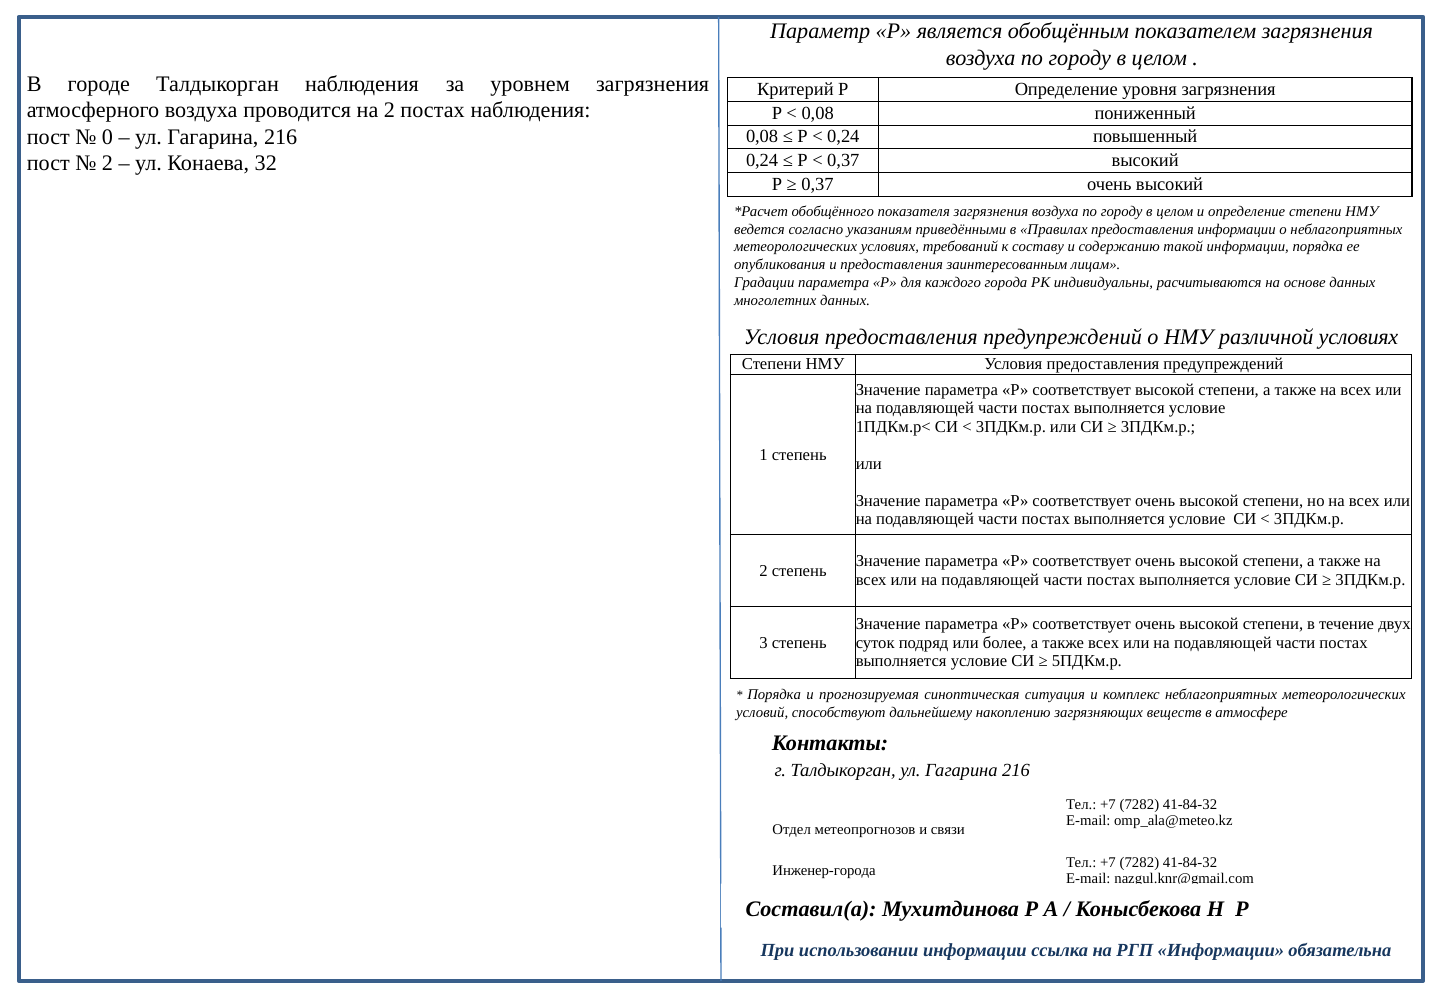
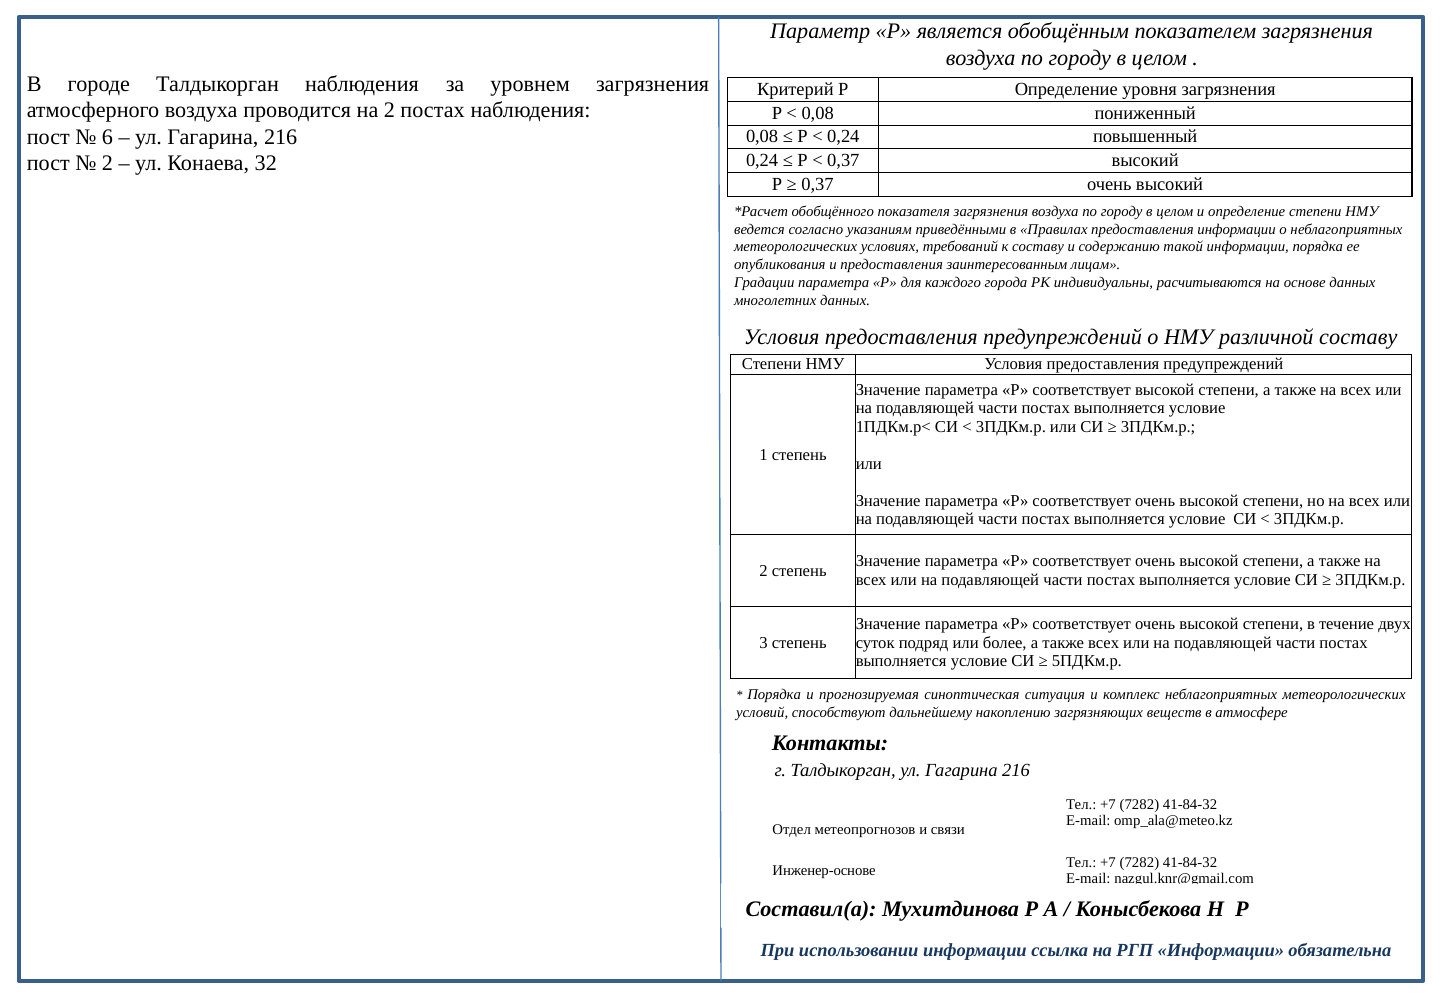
0: 0 -> 6 (107, 137)
различной условиях: условиях -> составу (1358, 338)
Инженер-города: Инженер-города -> Инженер-основе (824, 871)
